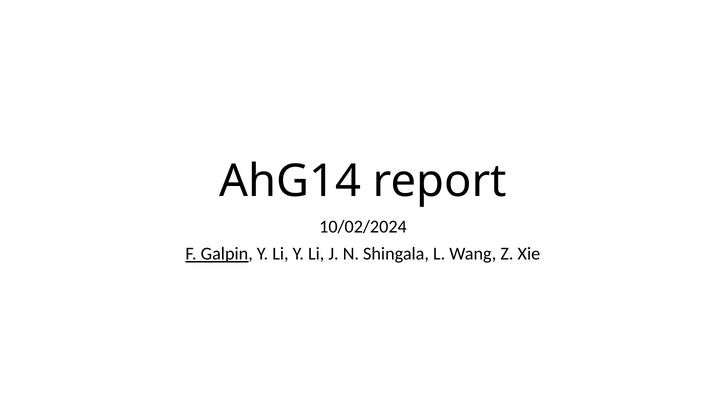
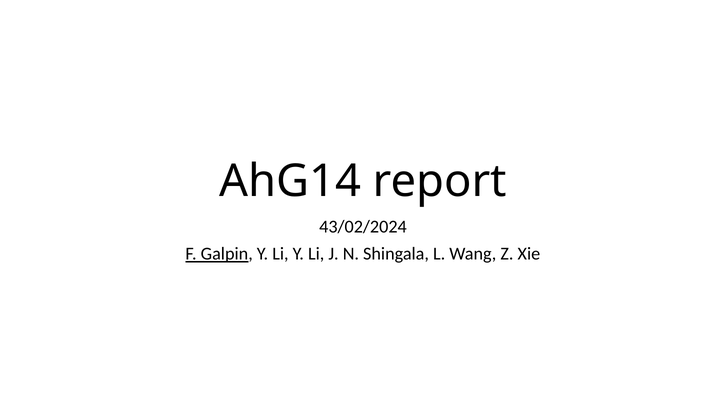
10/02/2024: 10/02/2024 -> 43/02/2024 (363, 227)
